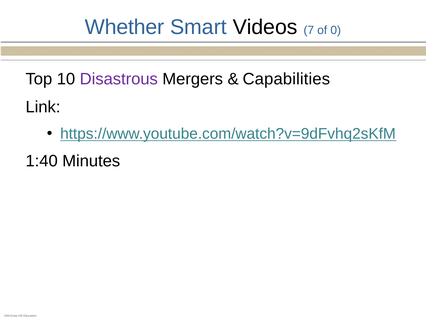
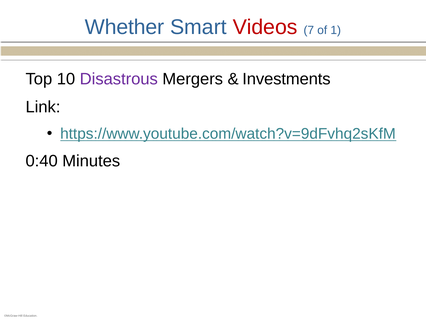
Videos colour: black -> red (265, 27)
0: 0 -> 1 (336, 30)
Capabilities: Capabilities -> Investments (286, 79)
1:40: 1:40 -> 0:40 (42, 161)
